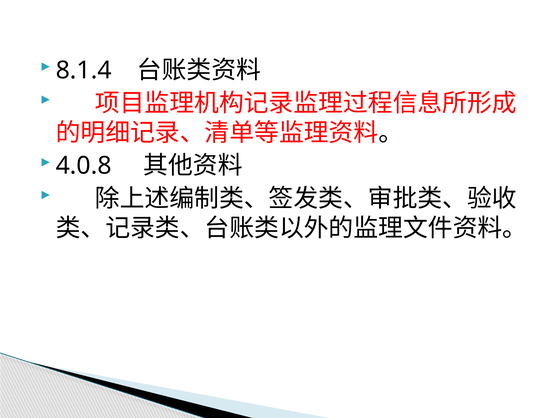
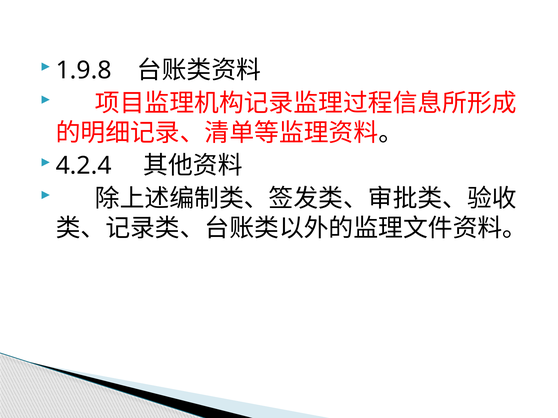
8.1.4: 8.1.4 -> 1.9.8 (84, 70)
4.0.8: 4.0.8 -> 4.2.4 (84, 166)
